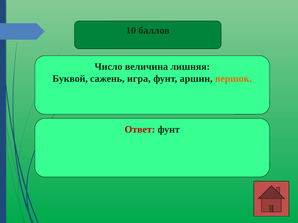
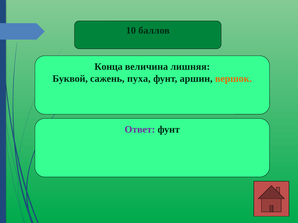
Число: Число -> Конца (109, 67)
игра: игра -> пуха (139, 79)
Ответ colour: red -> purple (140, 130)
